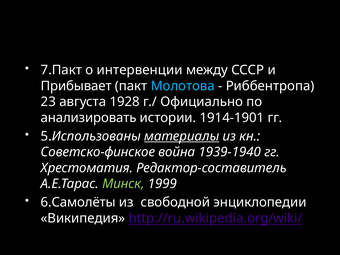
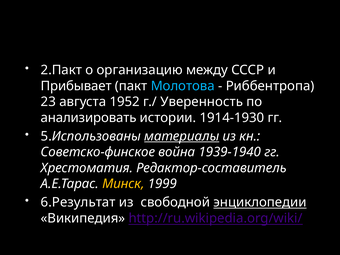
7.Пакт: 7.Пакт -> 2.Пакт (61, 70)
интервенции: интервенции -> организацию (140, 70)
1928: 1928 -> 1952 (125, 102)
Официально: Официально -> Уверенность (202, 102)
1914-1901: 1914-1901 -> 1914-1930 (232, 118)
Минск colour: light green -> yellow (123, 184)
6.Самолёты: 6.Самолёты -> 6.Результат (78, 202)
энциклопедии underline: none -> present (260, 202)
